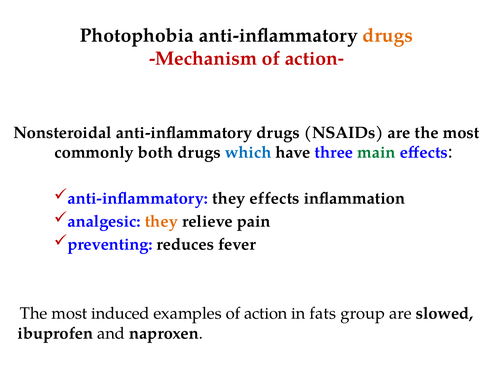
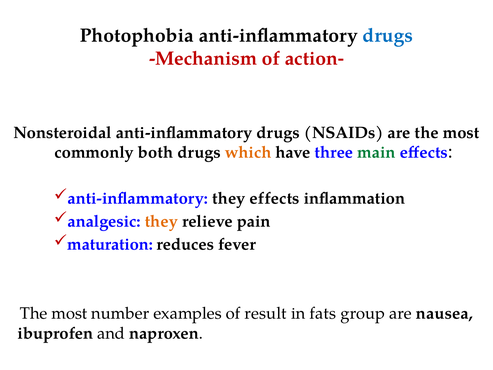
drugs colour: orange -> blue (388, 35)
which colour: blue -> orange (248, 152)
preventing: preventing -> maturation (110, 244)
induced: induced -> number (120, 313)
action: action -> result (266, 313)
slowed: slowed -> nausea (445, 313)
